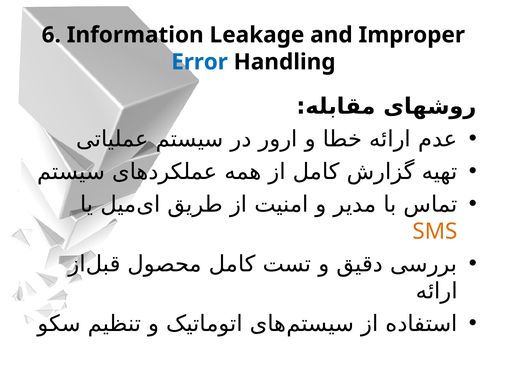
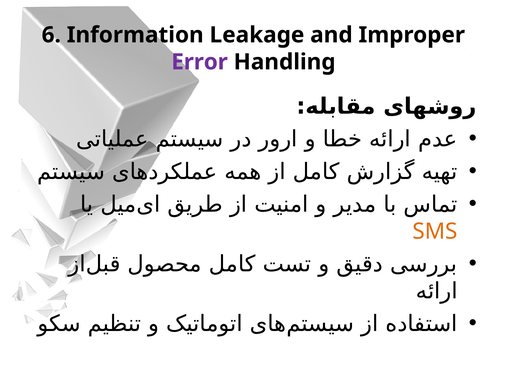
Error colour: blue -> purple (200, 62)
